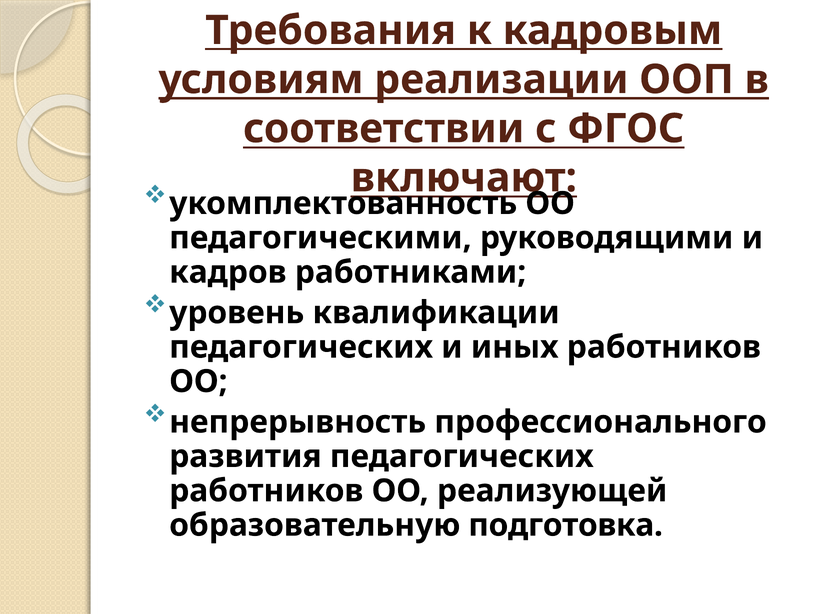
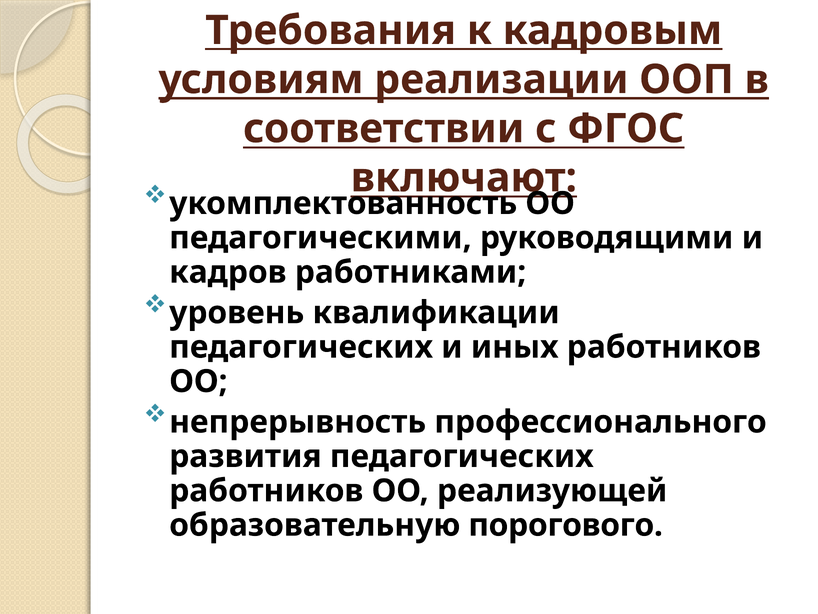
подготовка: подготовка -> порогового (566, 525)
